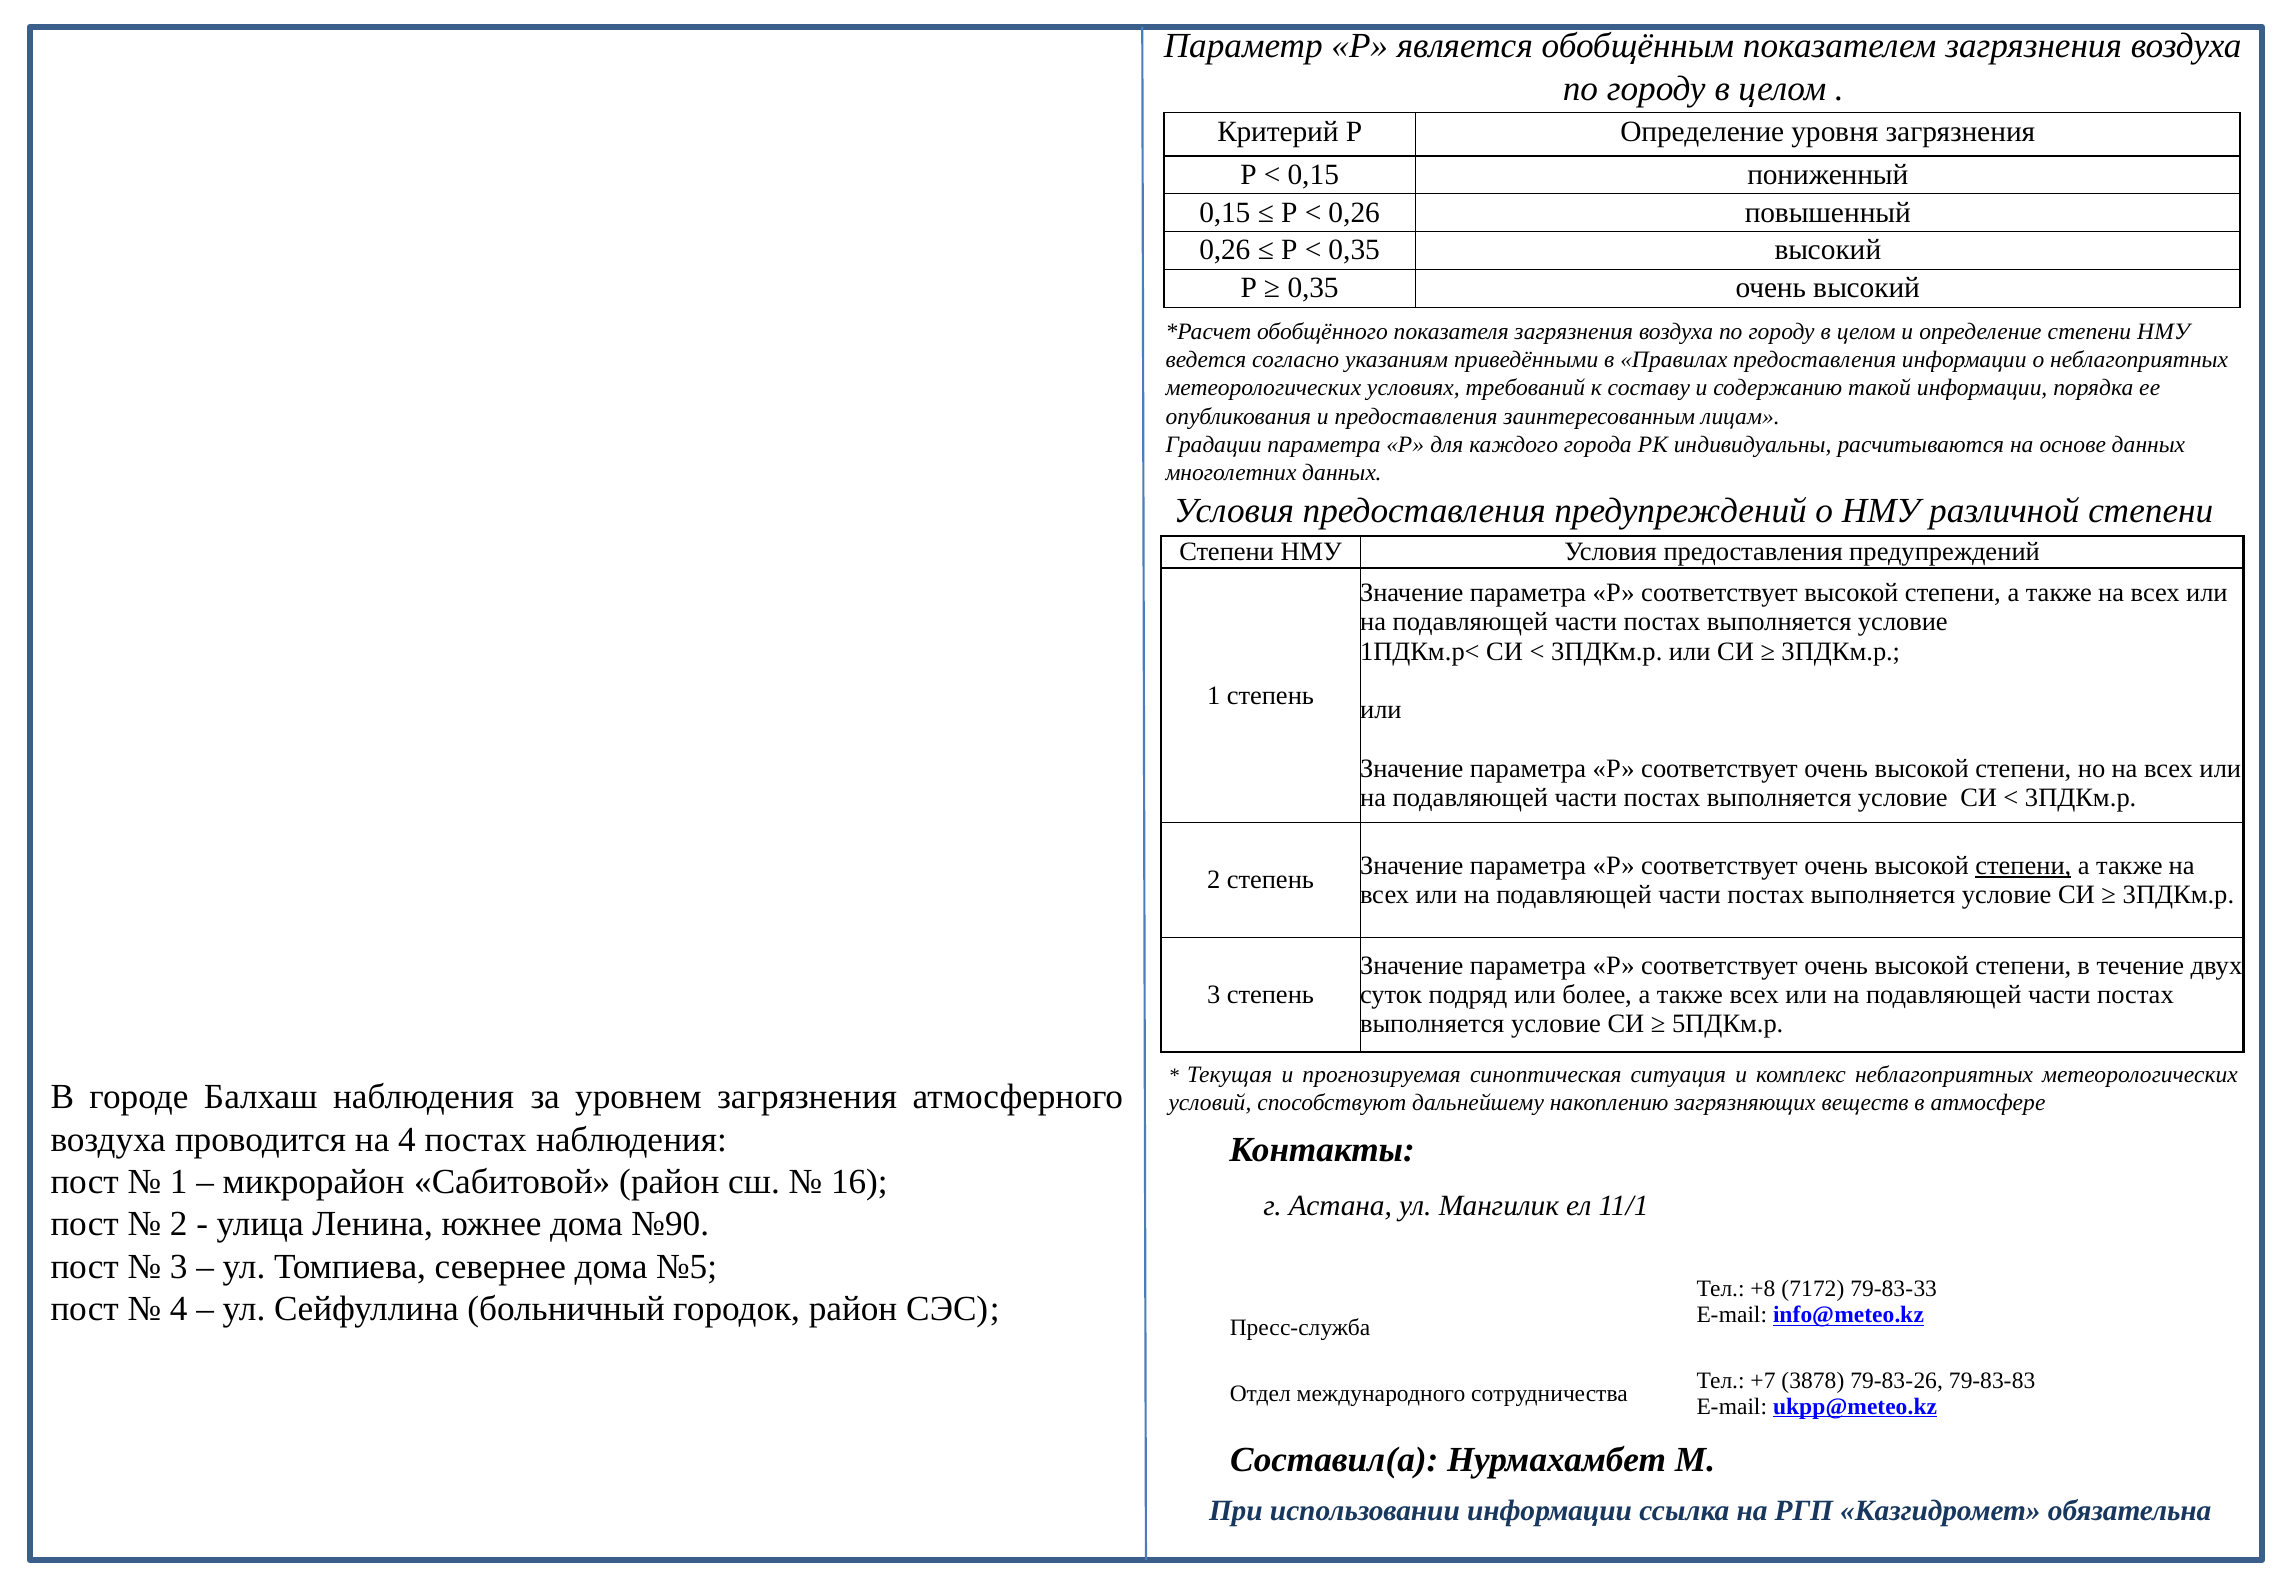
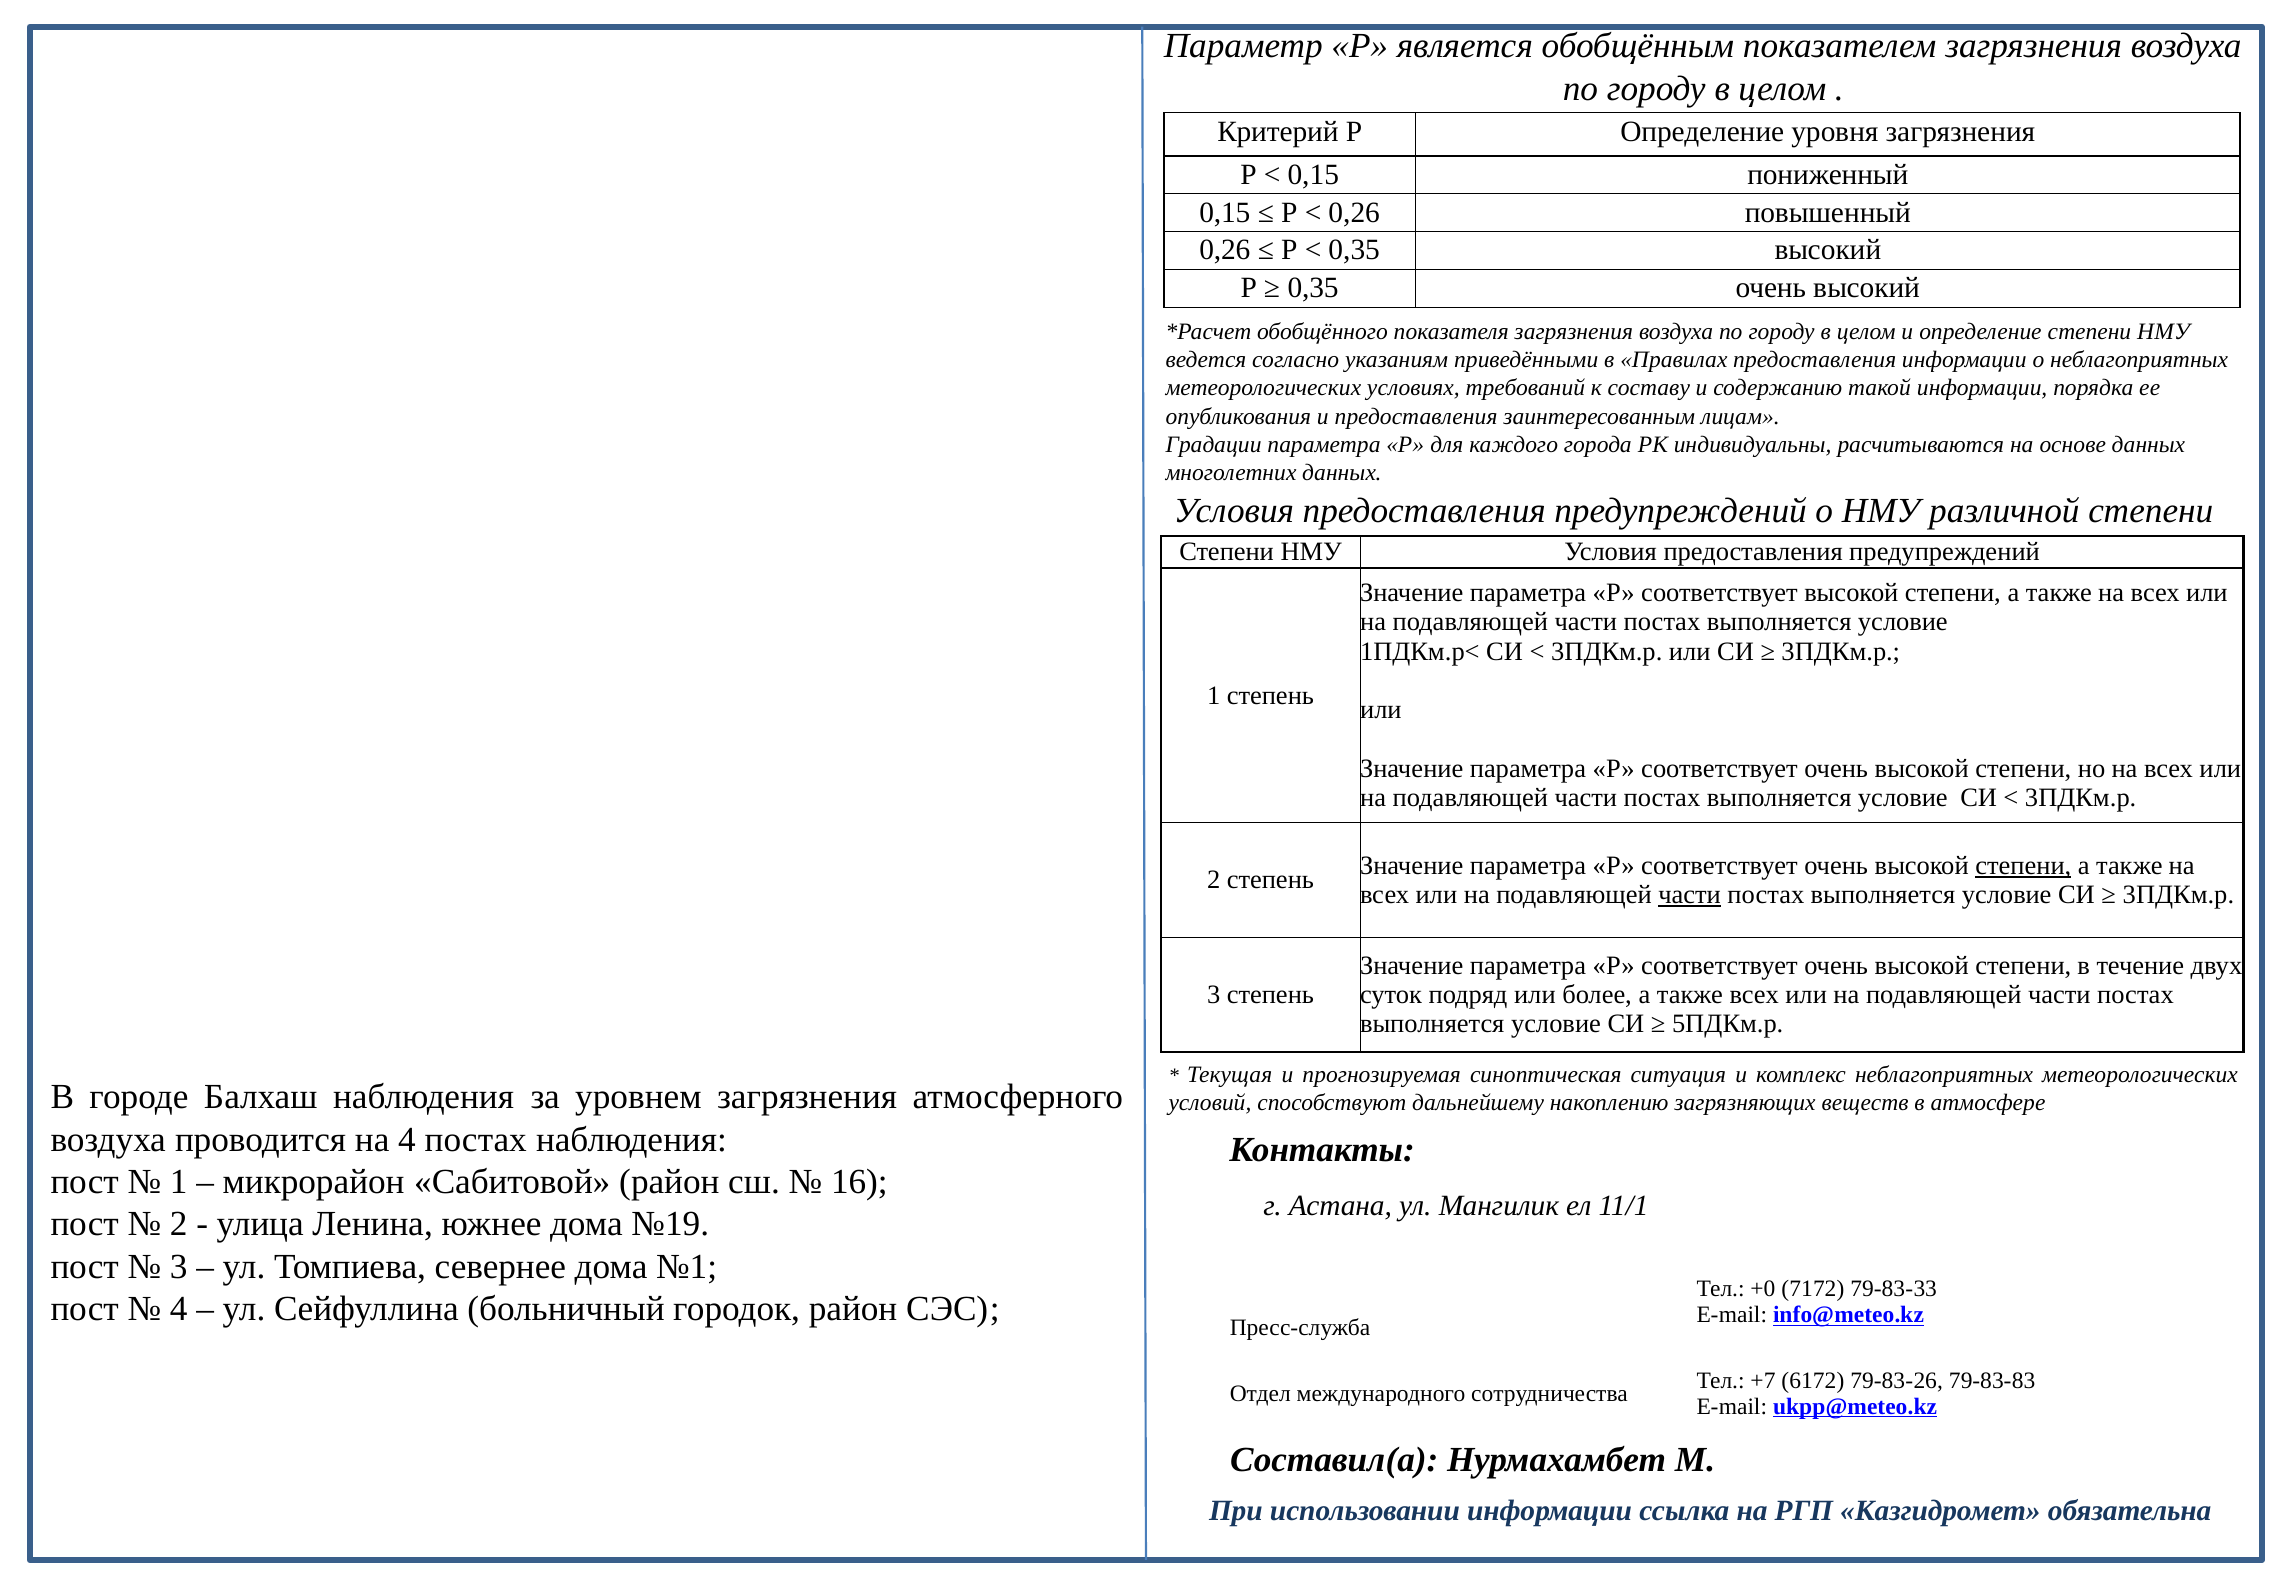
части underline: none -> present (1690, 895)
№90: №90 -> №19 (670, 1224)
№5: №5 -> №1 (687, 1266)
+8: +8 -> +0 (1763, 1288)
3878: 3878 -> 6172 (1813, 1380)
